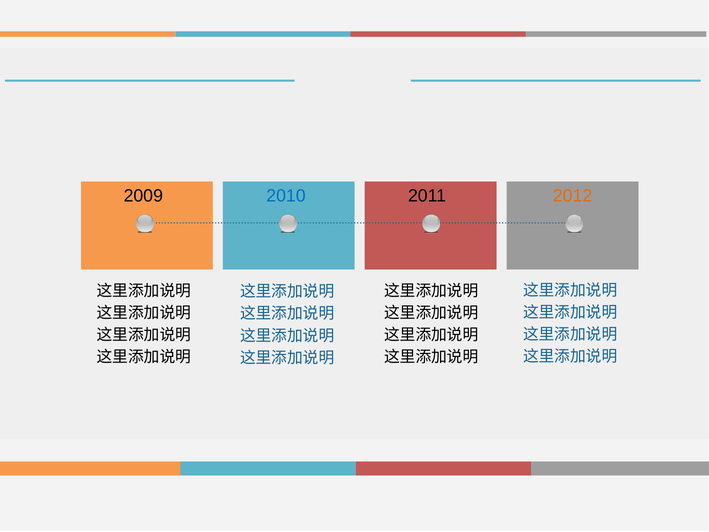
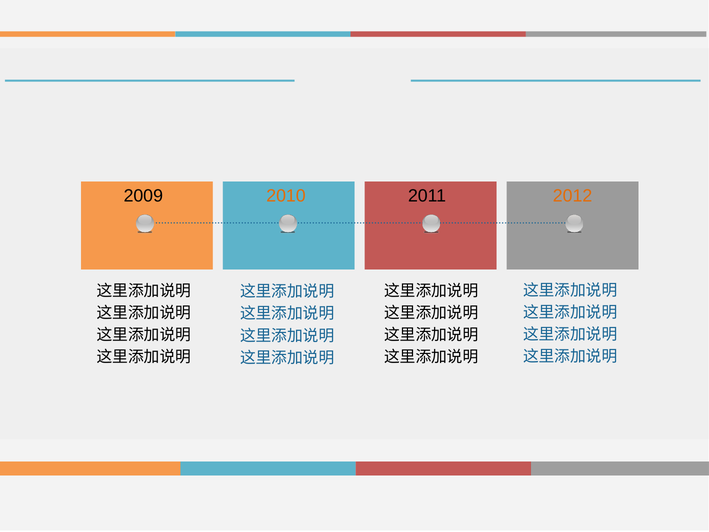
2010 colour: blue -> orange (286, 196)
